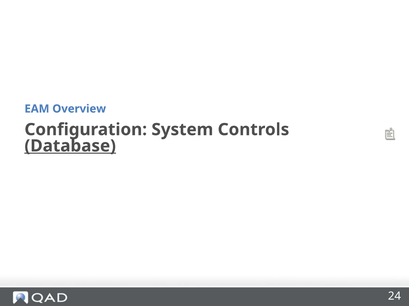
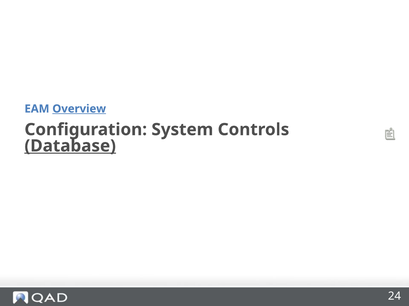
Overview underline: none -> present (79, 109)
